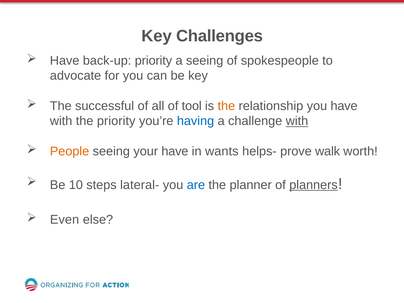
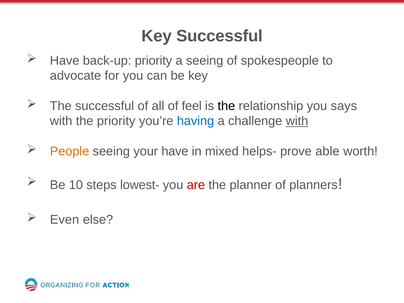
Key Challenges: Challenges -> Successful (219, 36)
tool: tool -> feel (192, 106)
the colour: orange -> black (226, 106)
you have: have -> says (344, 106)
wants: wants -> mixed (222, 151)
walk: walk -> able (327, 151)
lateral-: lateral- -> lowest- (140, 185)
are colour: blue -> red (196, 185)
planners underline: present -> none (313, 185)
